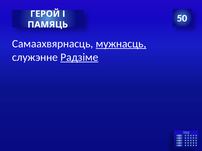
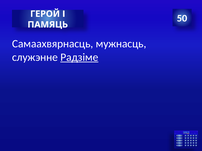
мужнасць underline: present -> none (121, 44)
